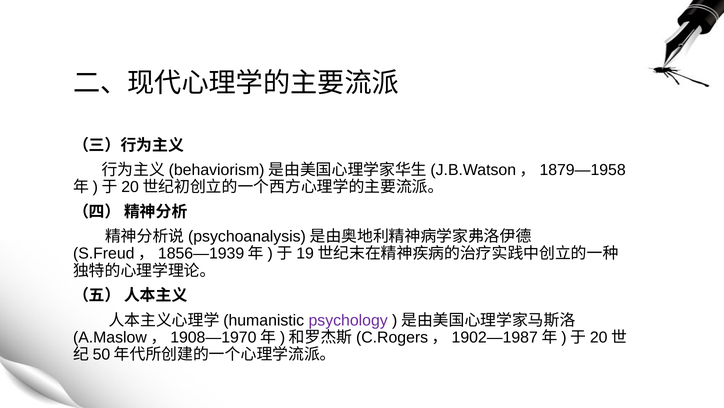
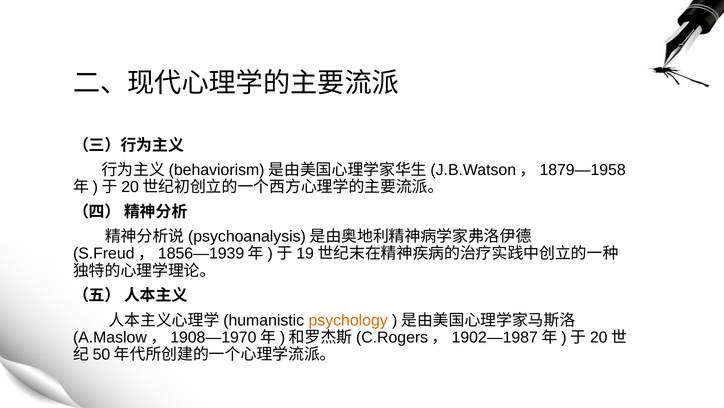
psychology colour: purple -> orange (348, 320)
